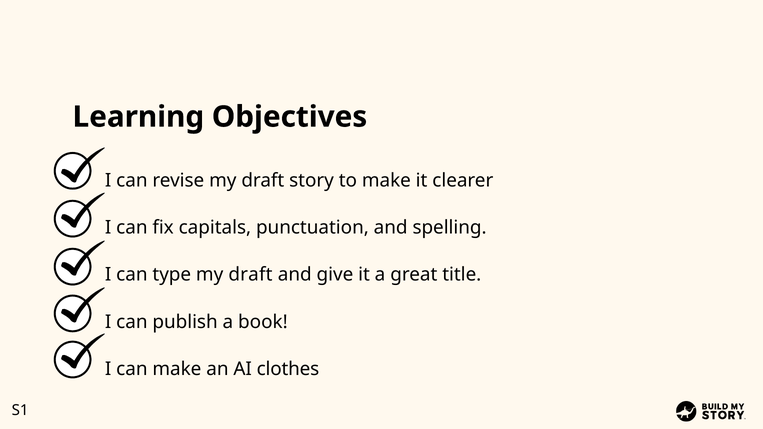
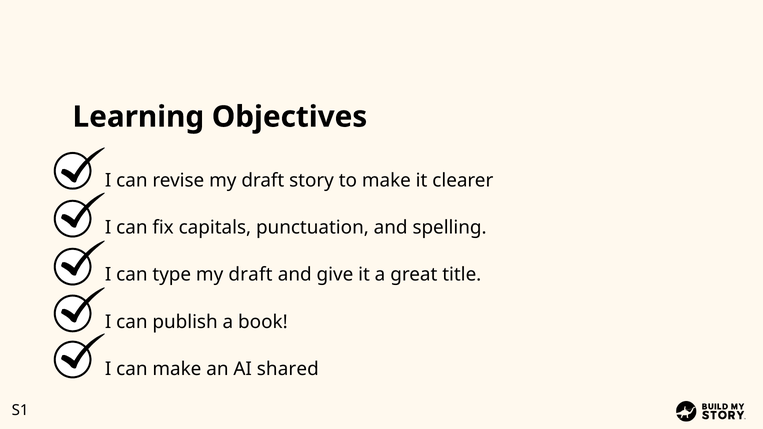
clothes: clothes -> shared (288, 369)
